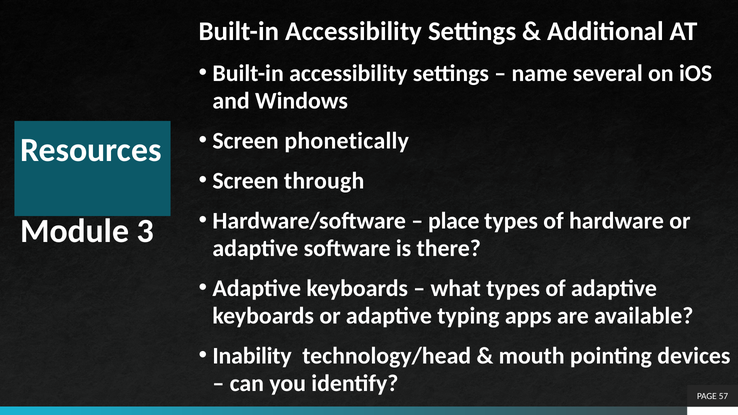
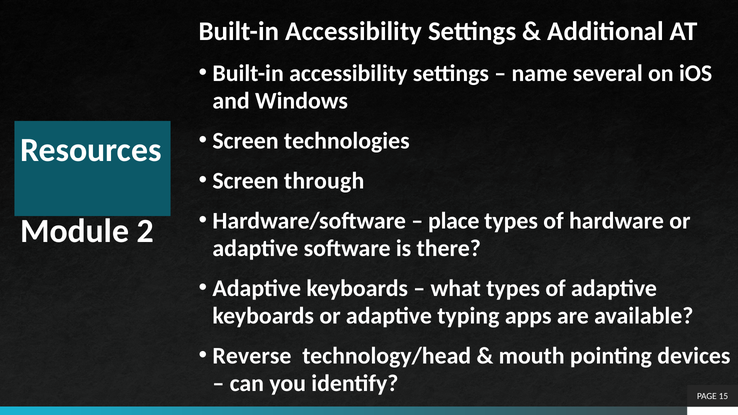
phonetically: phonetically -> technologies (347, 141)
3: 3 -> 2 (146, 231)
Inability: Inability -> Reverse (252, 356)
57: 57 -> 15 (723, 396)
